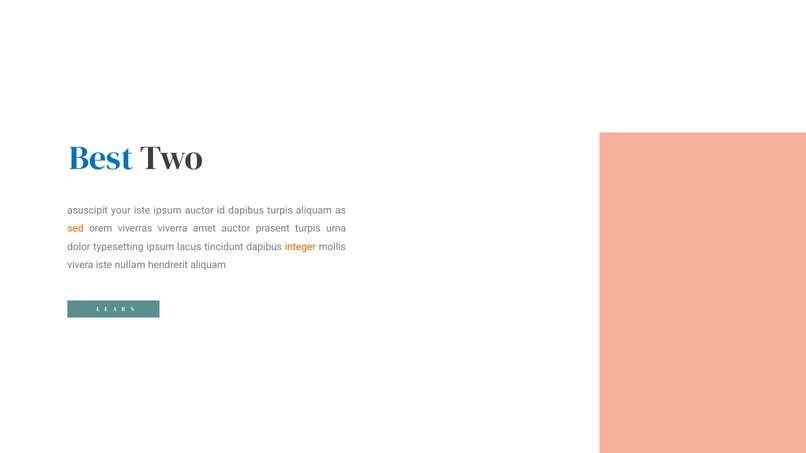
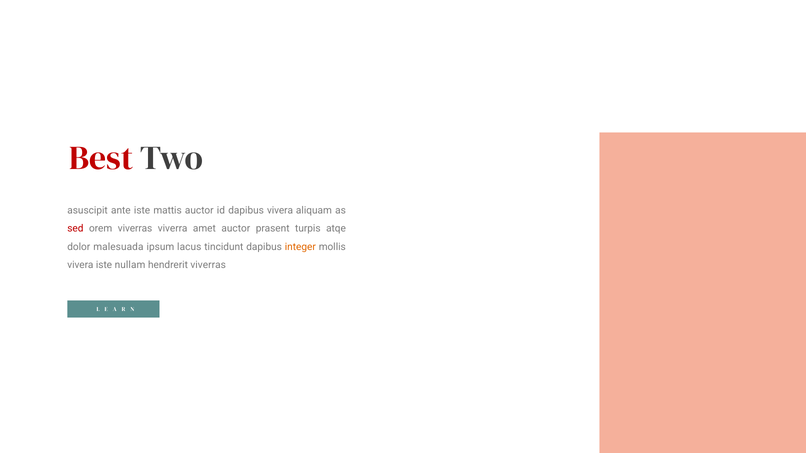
Best colour: blue -> red (101, 158)
your: your -> ante (121, 211)
iste ipsum: ipsum -> mattis (168, 211)
dapibus turpis: turpis -> vivera (280, 211)
sed colour: orange -> red (75, 229)
urna: urna -> atqe (336, 229)
typesetting: typesetting -> malesuada (118, 247)
hendrerit aliquam: aliquam -> viverras (208, 265)
